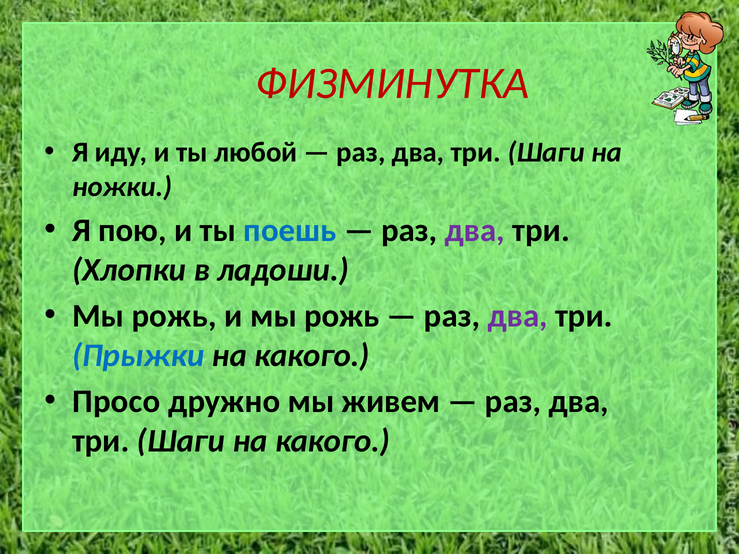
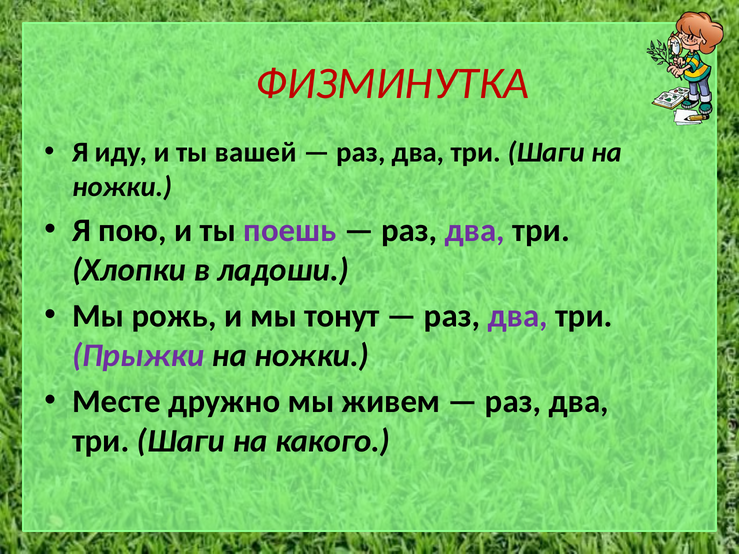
любой: любой -> вашей (256, 152)
поешь colour: blue -> purple (290, 230)
и мы рожь: рожь -> тонут (342, 316)
Прыжки colour: blue -> purple (138, 355)
какого: какого -> ножки (312, 355)
Просо: Просо -> Месте (116, 401)
